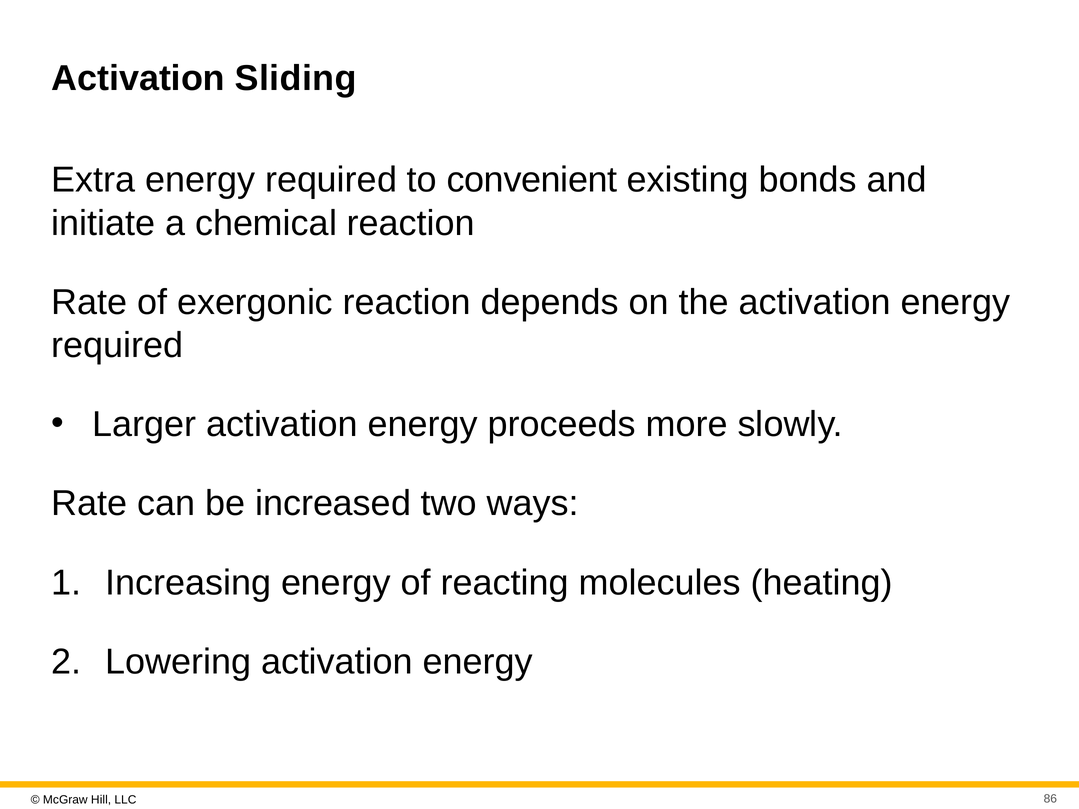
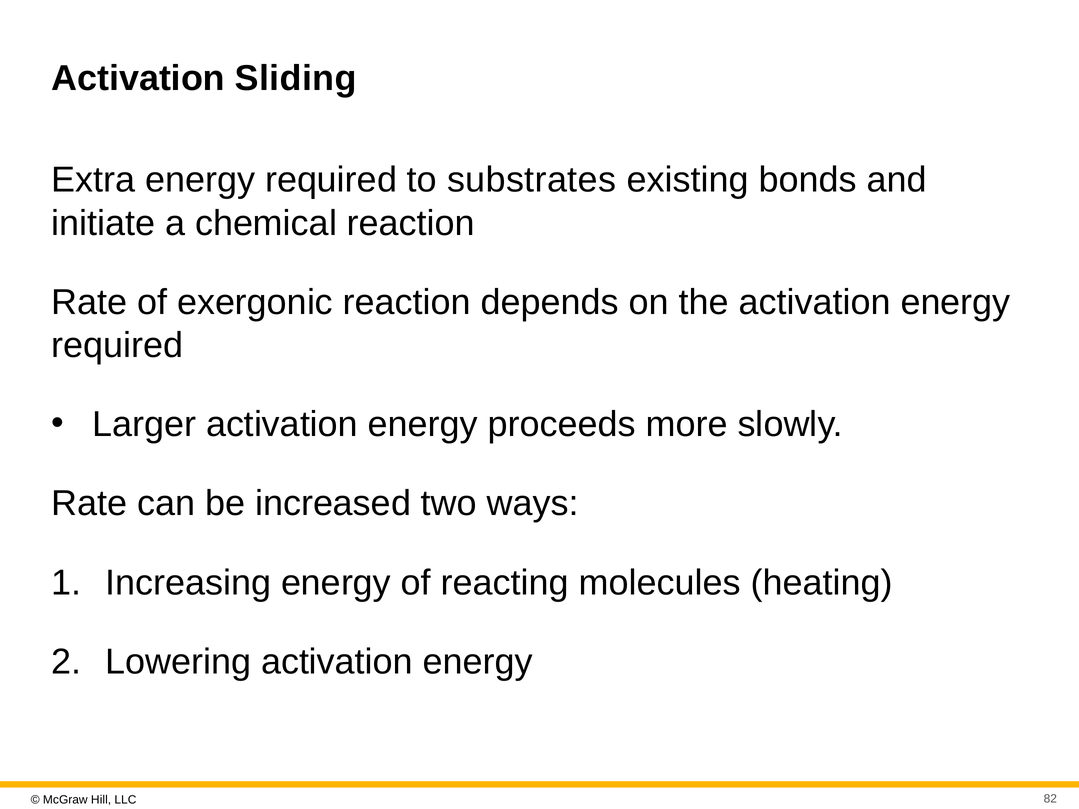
convenient: convenient -> substrates (532, 180)
86: 86 -> 82 (1050, 799)
